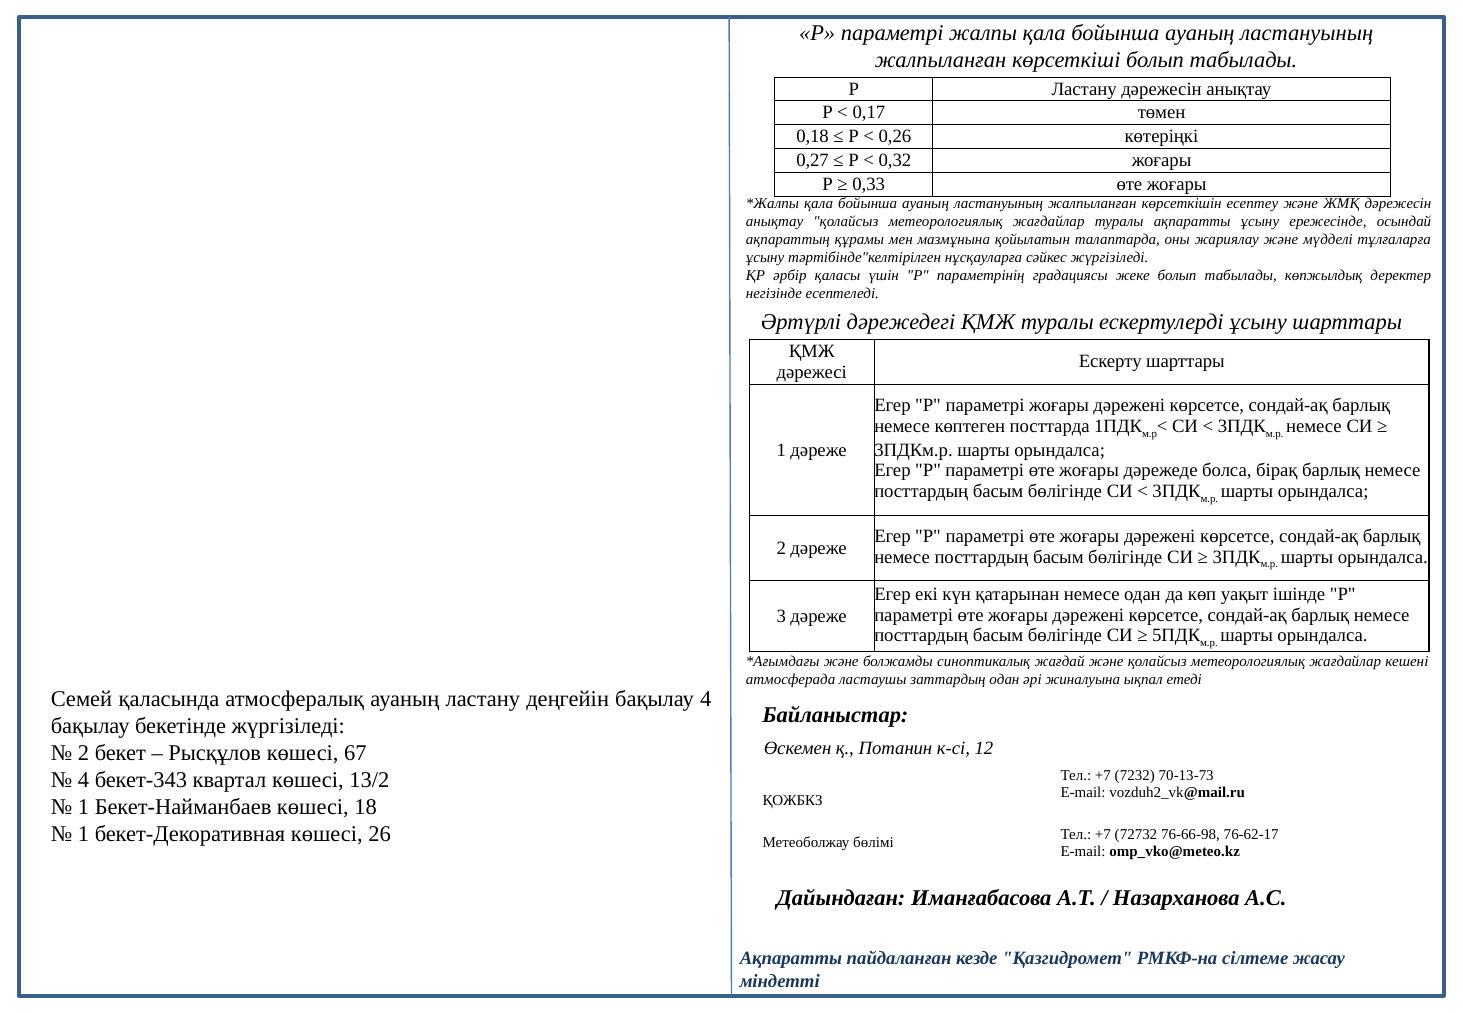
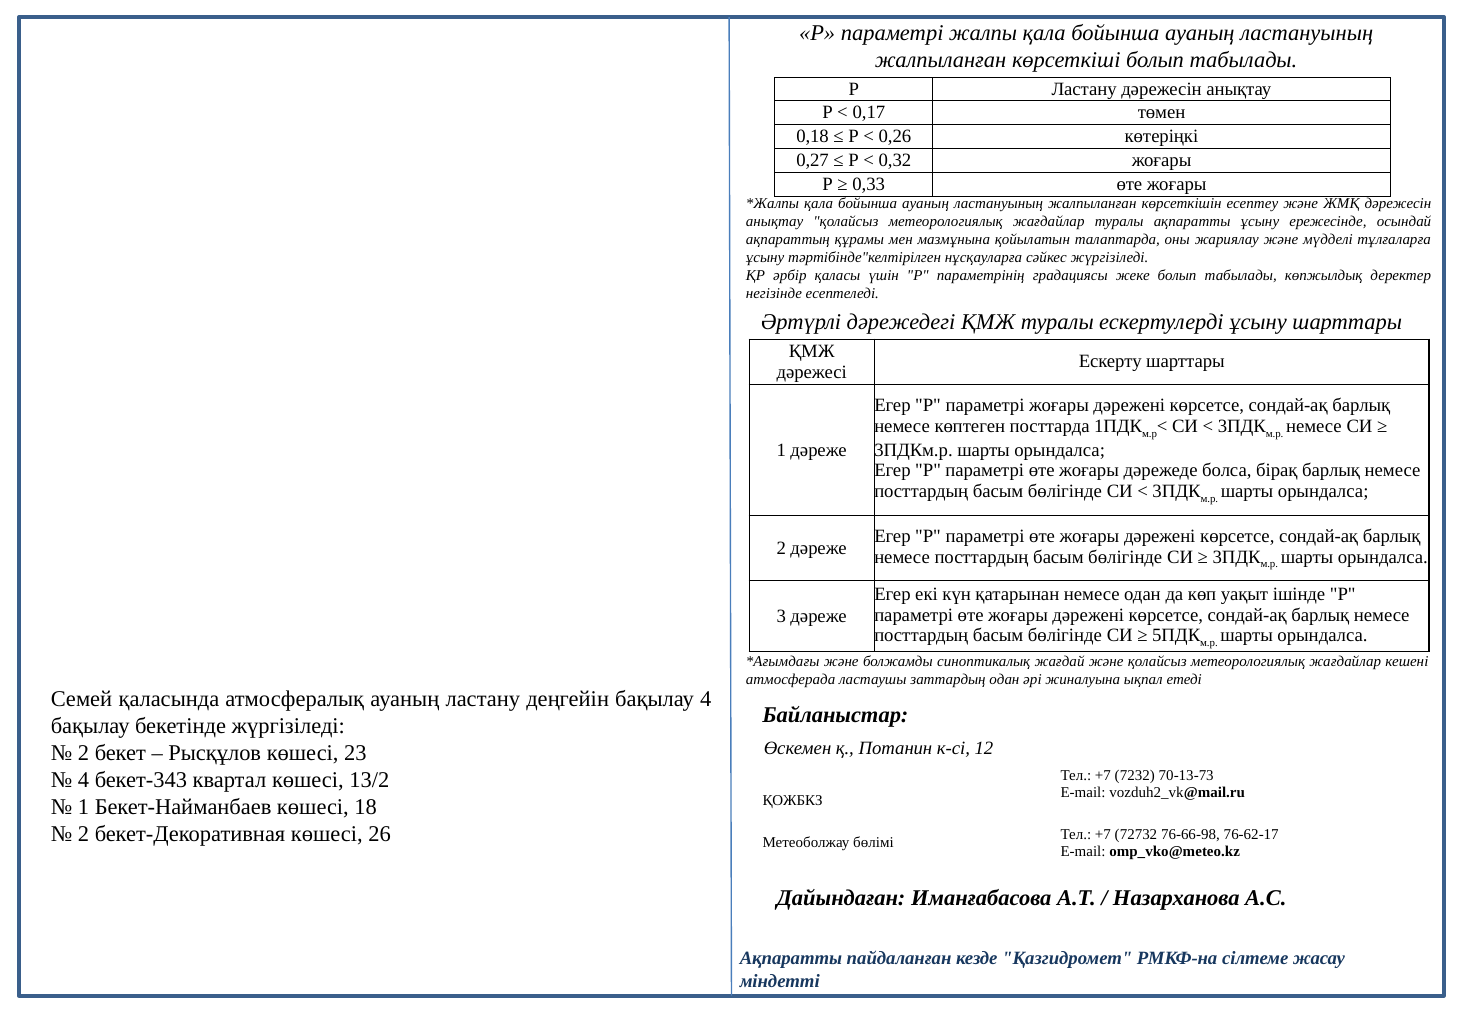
67: 67 -> 23 (355, 753)
1: 1 -> 2 (84, 834)
